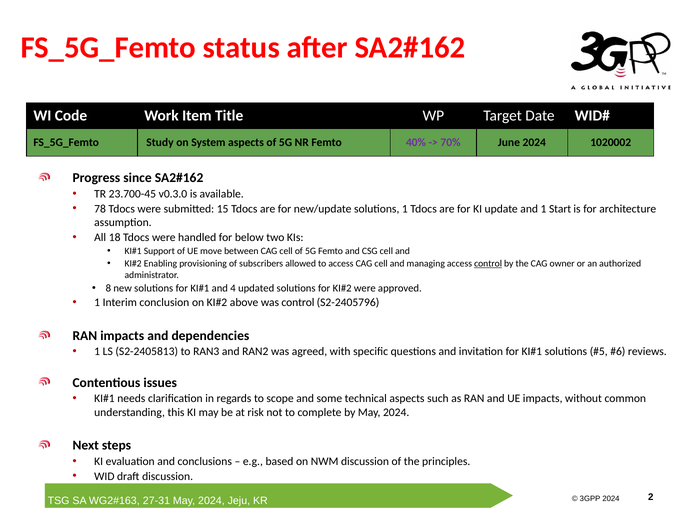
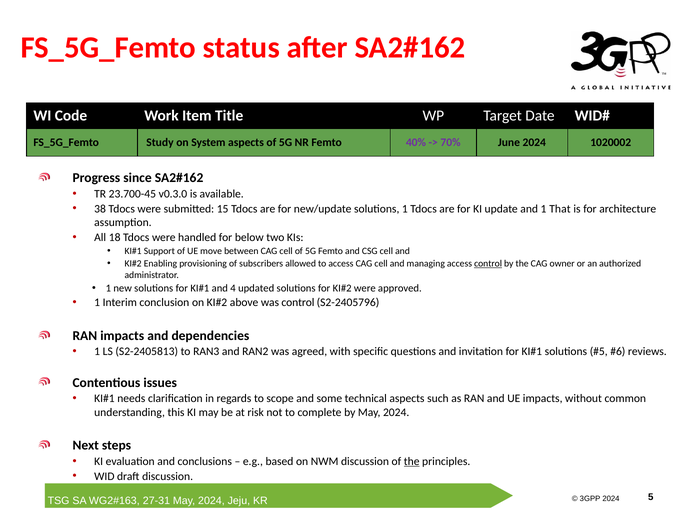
78: 78 -> 38 (100, 209)
Start: Start -> That (560, 209)
8: 8 -> 1 (108, 288)
the underline: none -> present (412, 462)
2: 2 -> 5 (651, 498)
